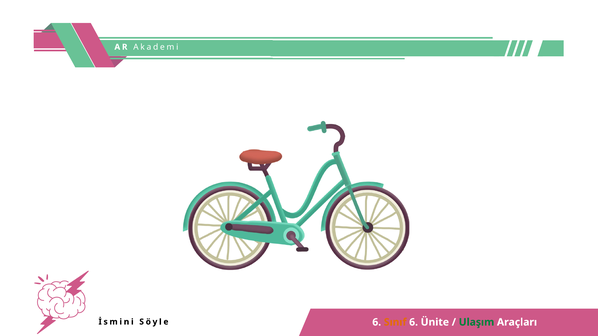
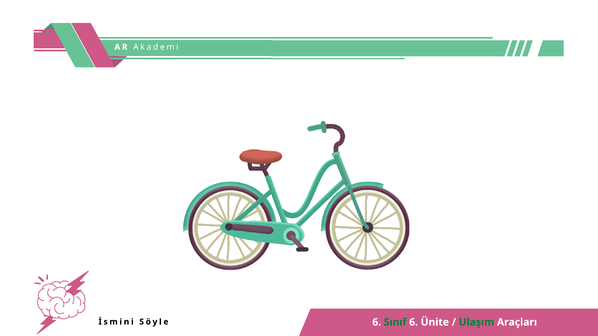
Sınıf colour: orange -> green (395, 323)
